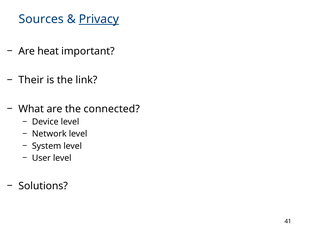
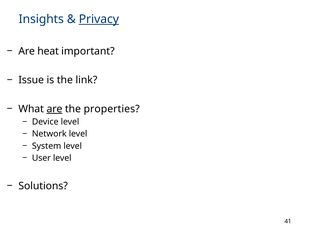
Sources: Sources -> Insights (41, 19)
Their: Their -> Issue (31, 80)
are underline: none -> present (54, 109)
connected: connected -> properties (112, 109)
